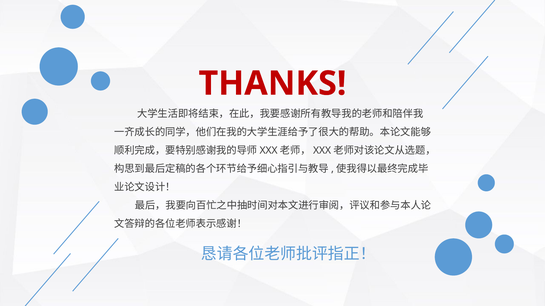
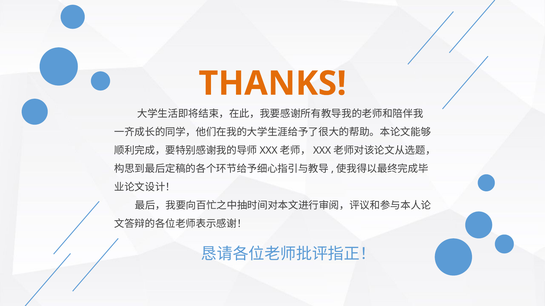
THANKS colour: red -> orange (272, 84)
